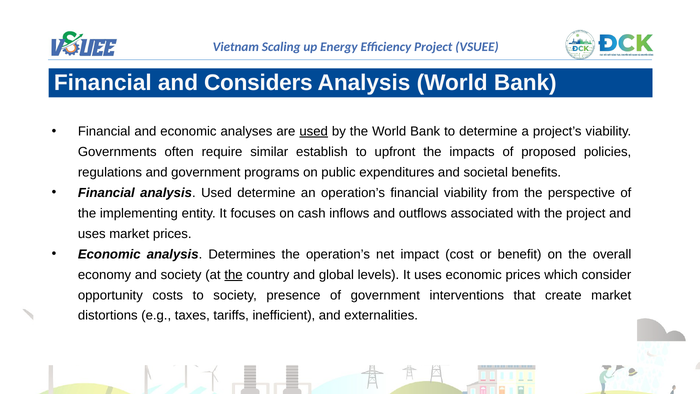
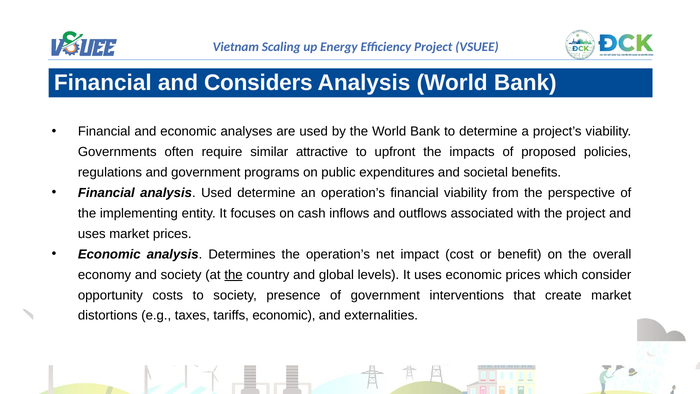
used underline: present -> none (314, 131)
establish: establish -> attractive (322, 152)
tariffs inefficient: inefficient -> economic (284, 315)
